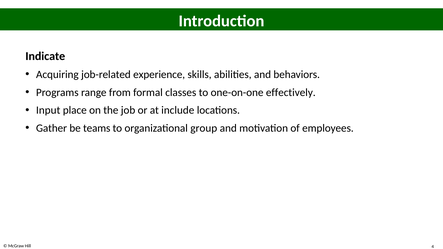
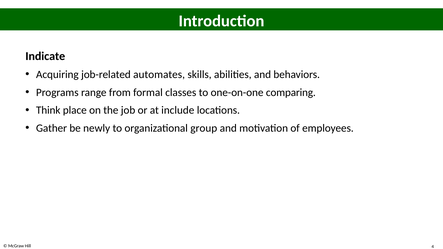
experience: experience -> automates (159, 75)
effectively: effectively -> comparing (291, 92)
Input: Input -> Think (48, 110)
teams: teams -> newly (97, 128)
